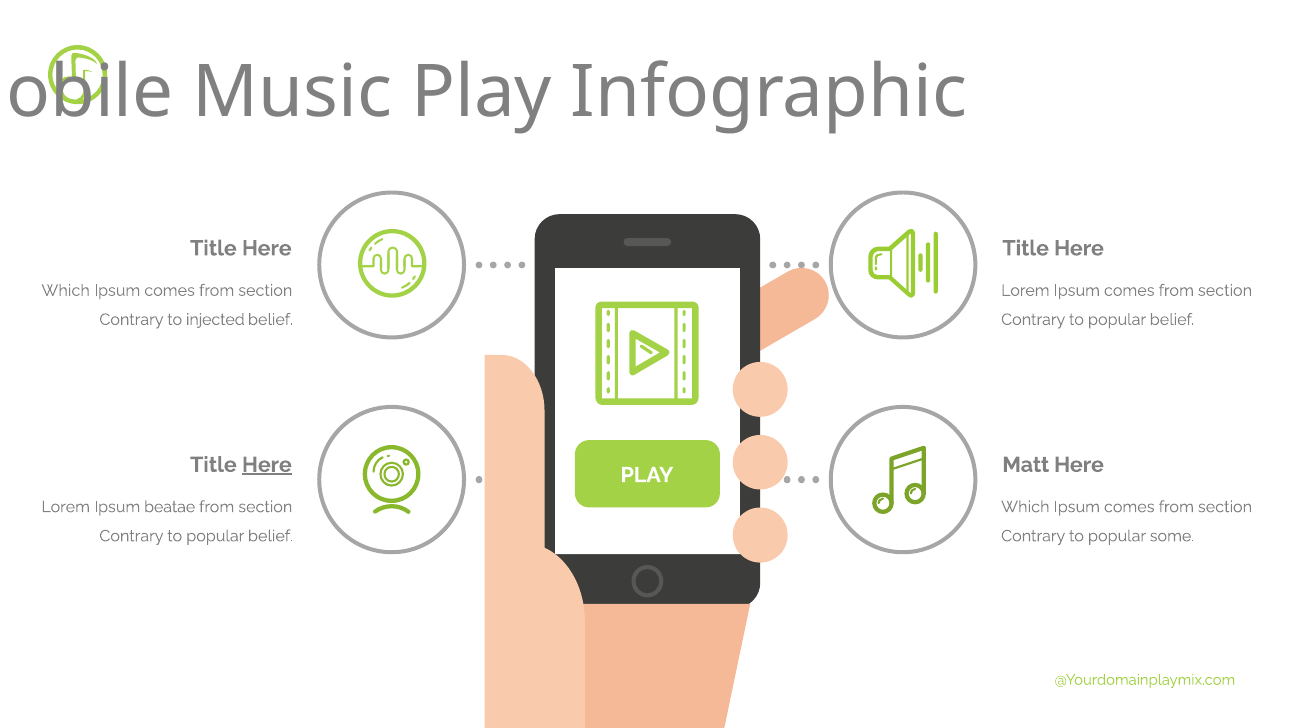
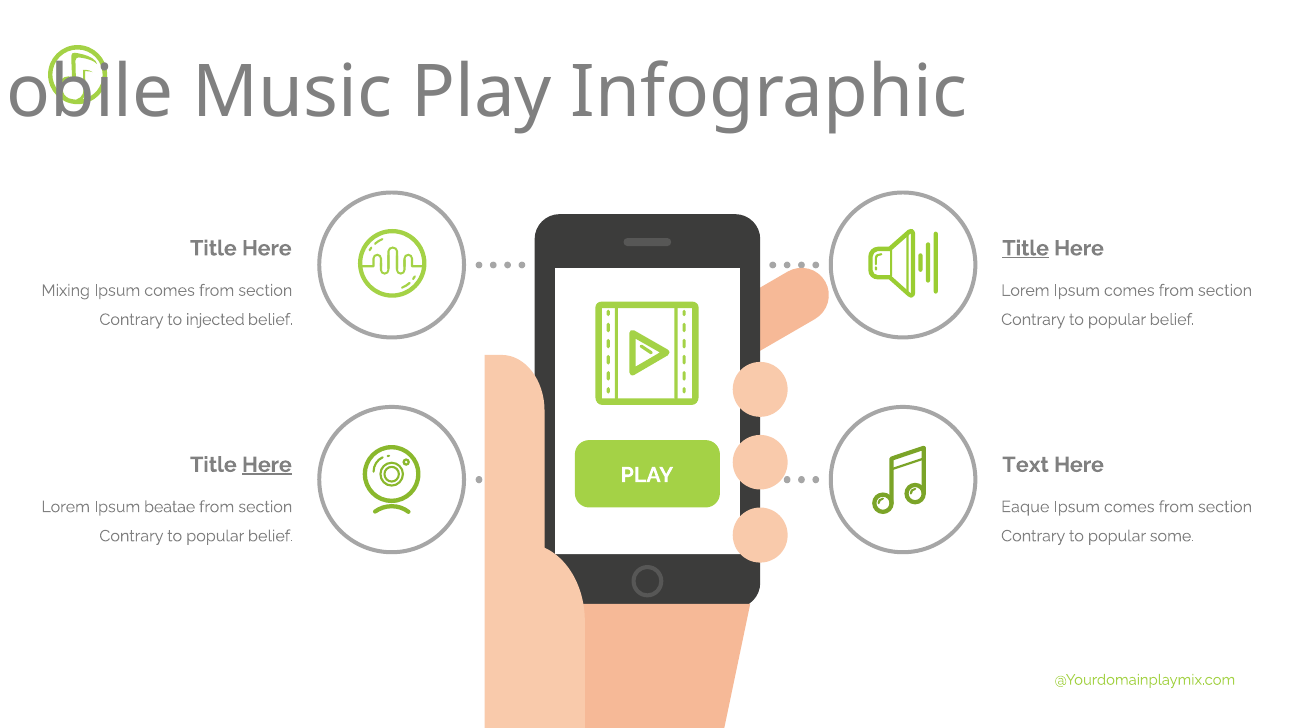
Title underline: none -> present (1026, 248)
Which: Which -> Mixing (66, 290)
Matt: Matt -> Text (1026, 465)
Which: Which -> Eaque (1025, 507)
